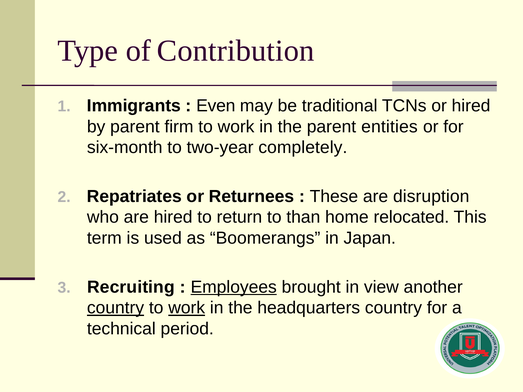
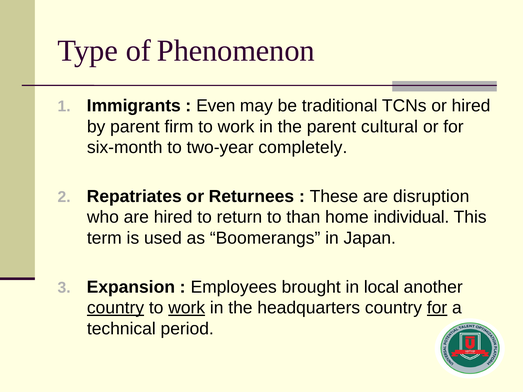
Contribution: Contribution -> Phenomenon (236, 51)
entities: entities -> cultural (389, 127)
relocated: relocated -> individual (411, 217)
Recruiting: Recruiting -> Expansion (131, 287)
Employees underline: present -> none (234, 287)
view: view -> local (381, 287)
for underline: none -> present (437, 308)
